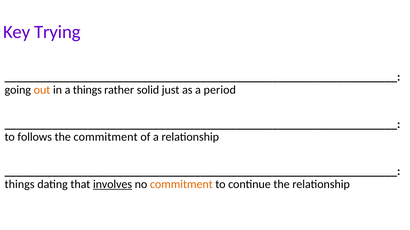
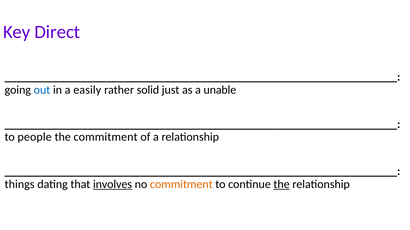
Trying: Trying -> Direct (57, 32)
out colour: orange -> blue (42, 90)
a things: things -> easily (87, 90)
period: period -> unable (220, 90)
follows: follows -> people (35, 137)
the underline: none -> present (282, 185)
